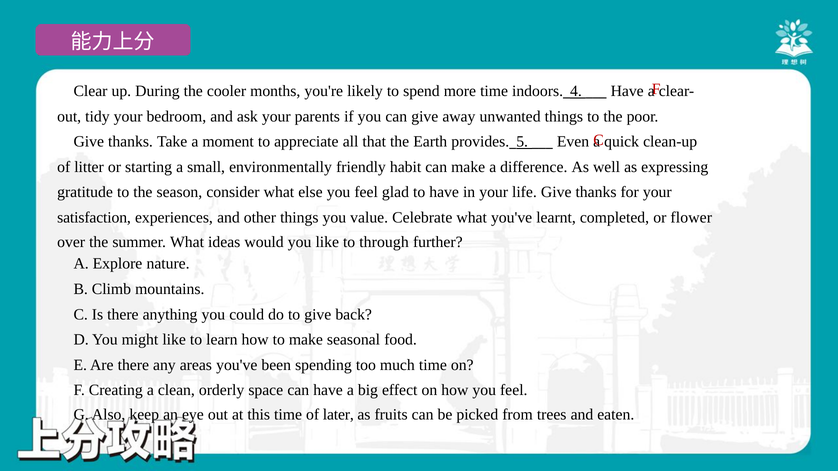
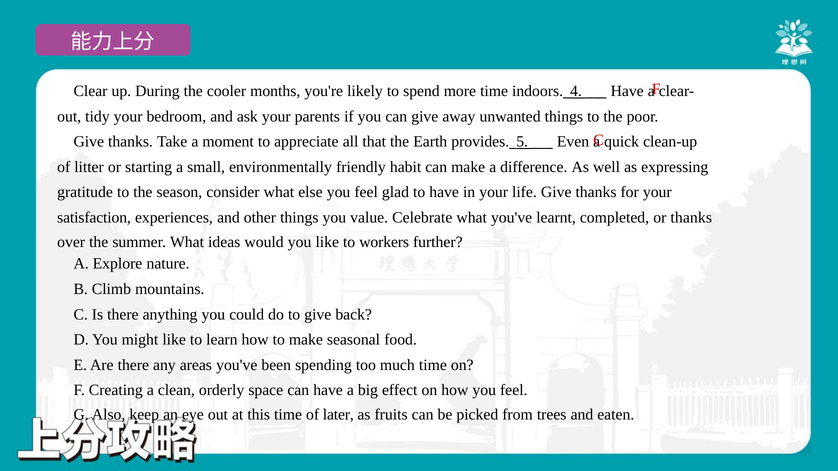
or flower: flower -> thanks (691, 218)
through: through -> workers (384, 242)
